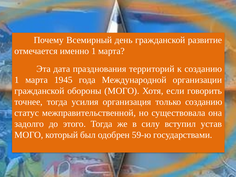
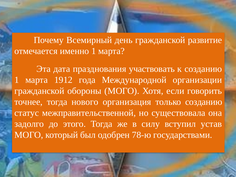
территорий: территорий -> участвовать (152, 69)
1945: 1945 -> 1912 (63, 80)
усилия: усилия -> нового (85, 102)
59-ю: 59-ю -> 78-ю (142, 135)
